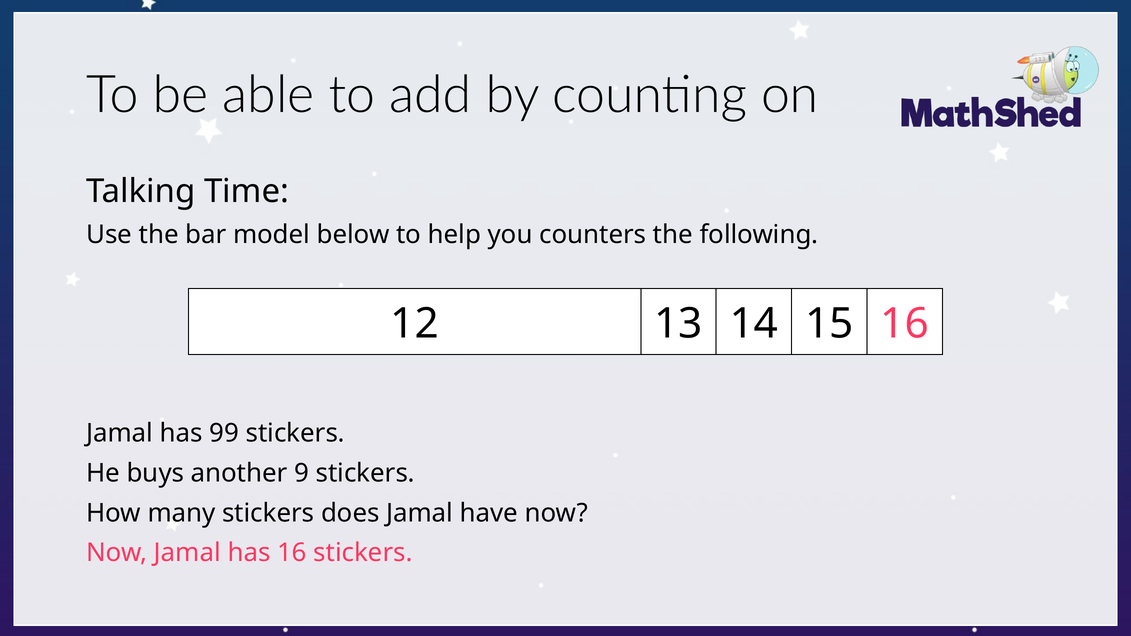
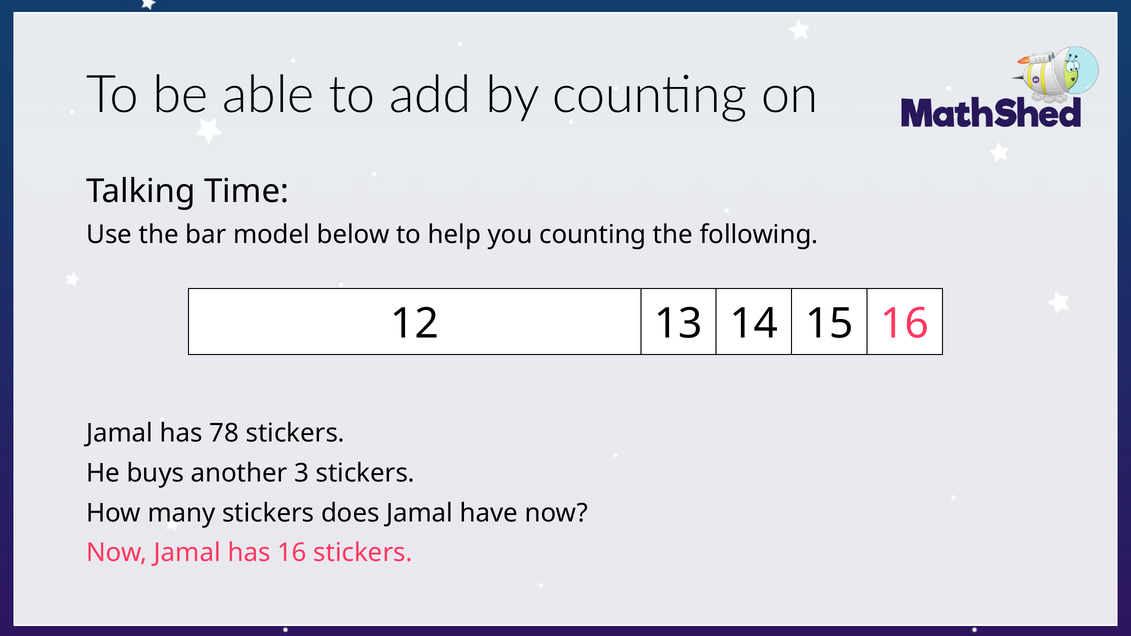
you counters: counters -> counting (593, 235)
99: 99 -> 78 (224, 434)
9: 9 -> 3 (302, 473)
